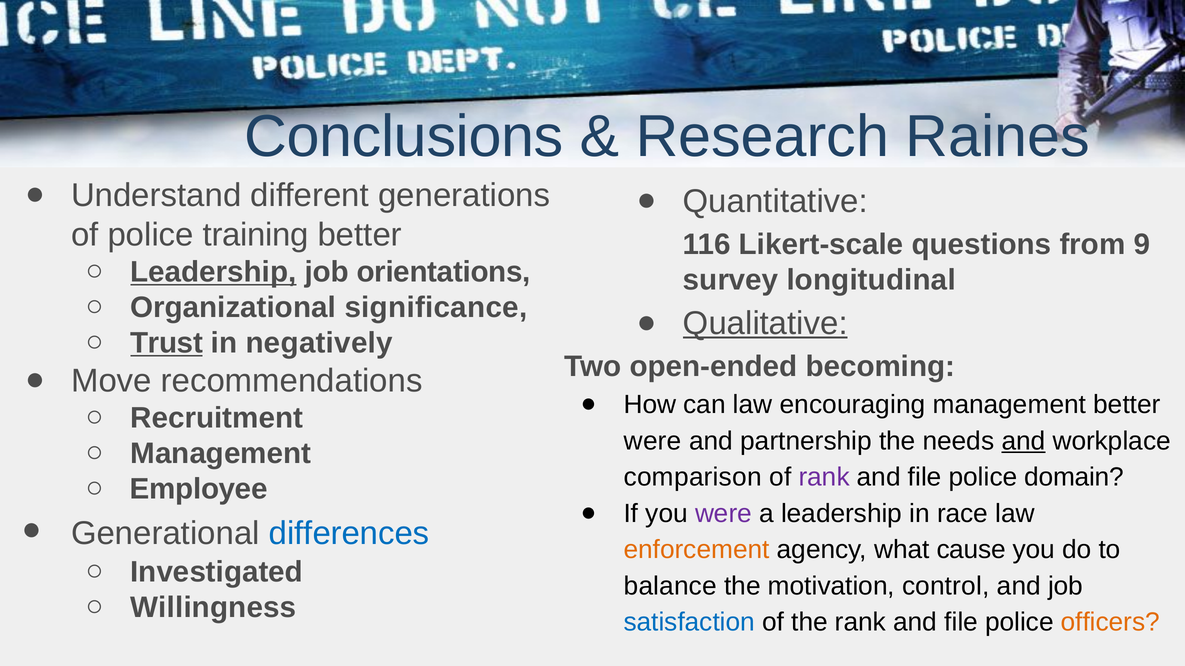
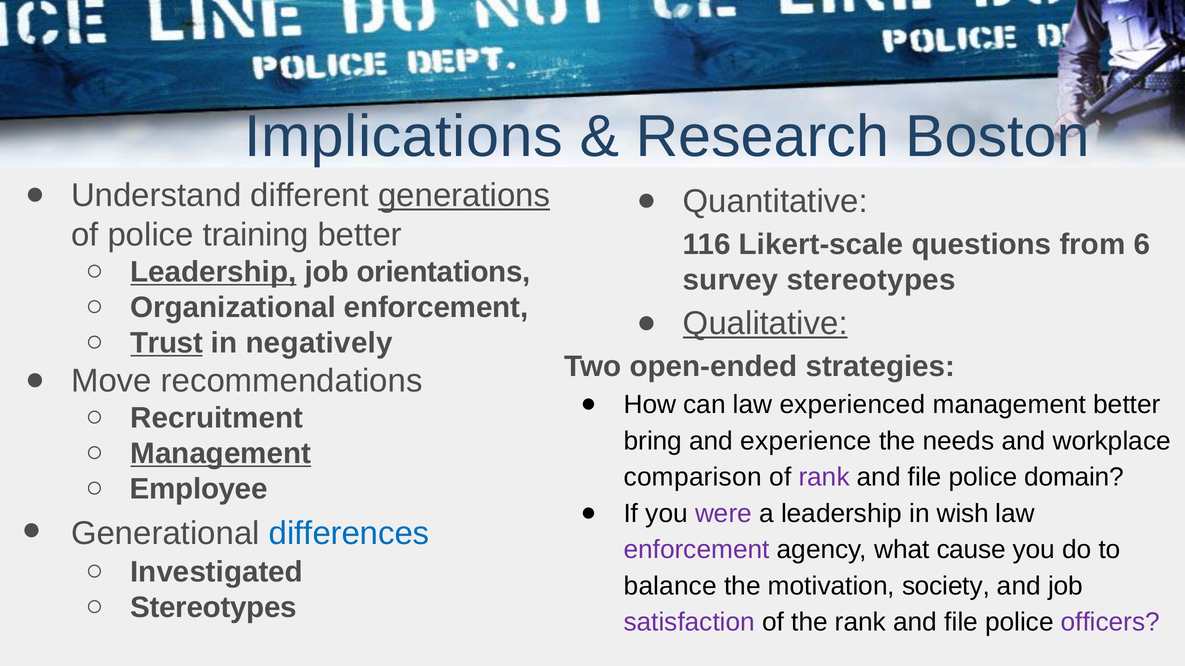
Conclusions: Conclusions -> Implications (403, 137)
Raines: Raines -> Boston (998, 137)
generations underline: none -> present (464, 195)
9: 9 -> 6 (1142, 245)
survey longitudinal: longitudinal -> stereotypes (871, 280)
Organizational significance: significance -> enforcement (436, 308)
becoming: becoming -> strategies (880, 367)
encouraging: encouraging -> experienced (852, 405)
were: were -> bring (653, 441)
partnership: partnership -> experience (806, 441)
and underline: present -> none (1023, 441)
Management underline: none -> present (221, 454)
race: race -> wish (963, 514)
enforcement colour: orange -> purple (697, 550)
control: control -> society (946, 587)
Willingness: Willingness -> Stereotypes (214, 608)
satisfaction colour: blue -> purple (689, 623)
officers colour: orange -> purple (1110, 623)
